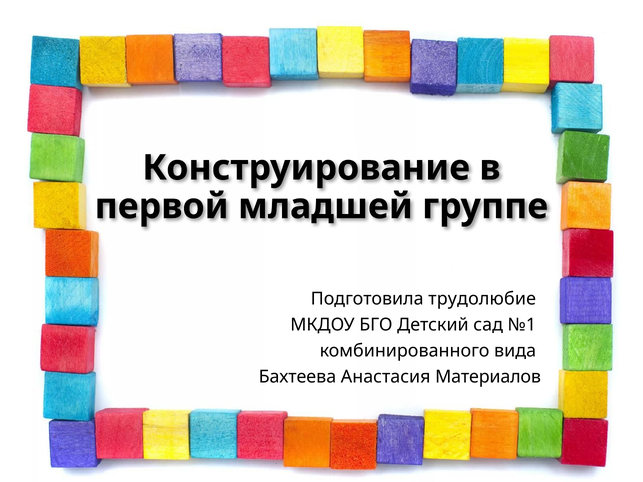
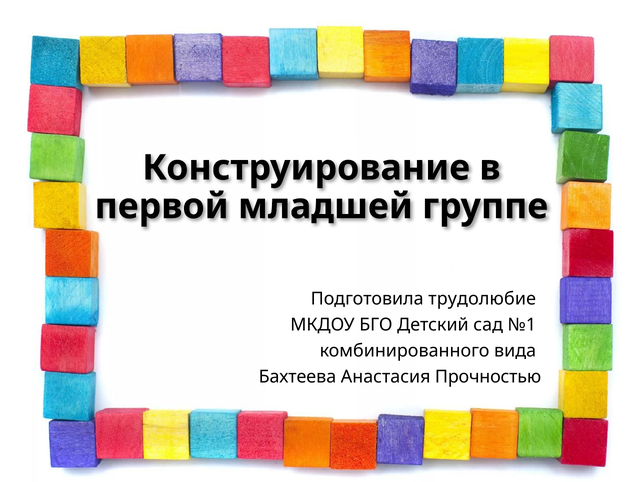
Материалов: Материалов -> Прочностью (488, 377)
